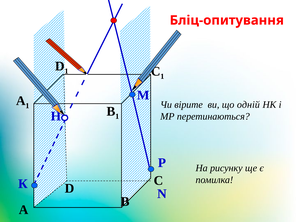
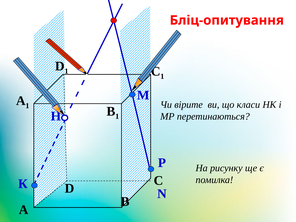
одній: одній -> класи (248, 105)
